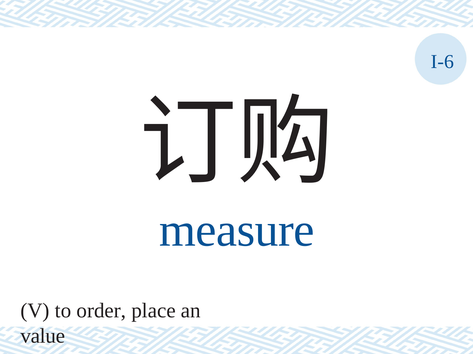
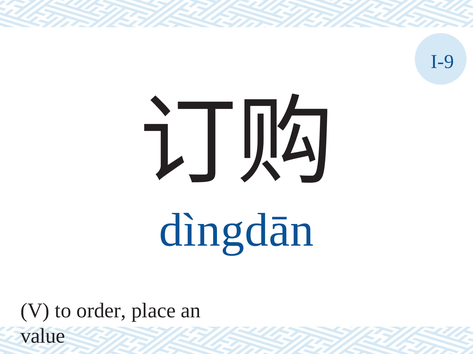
I-6: I-6 -> I-9 (442, 62)
measure: measure -> dìngdān (237, 231)
